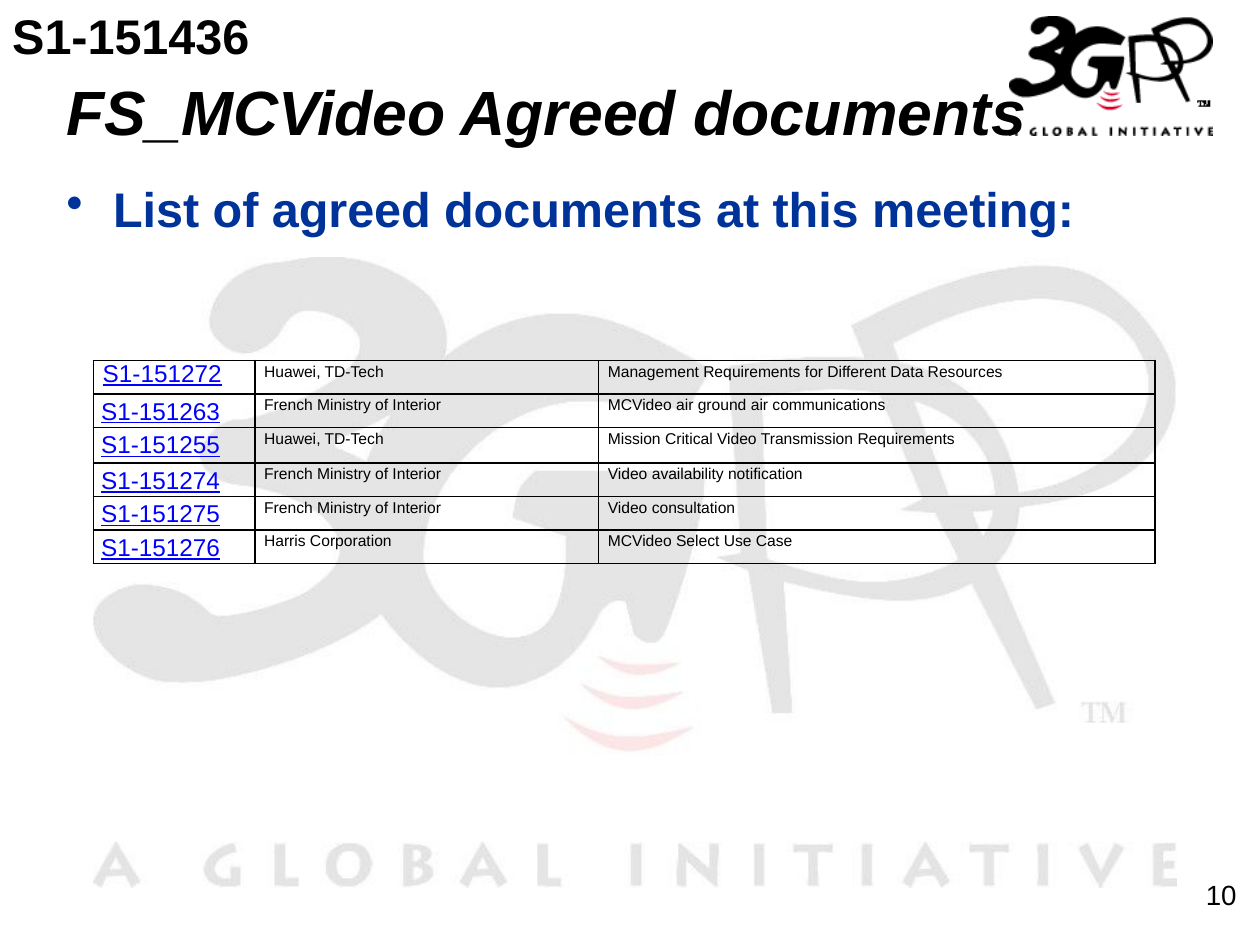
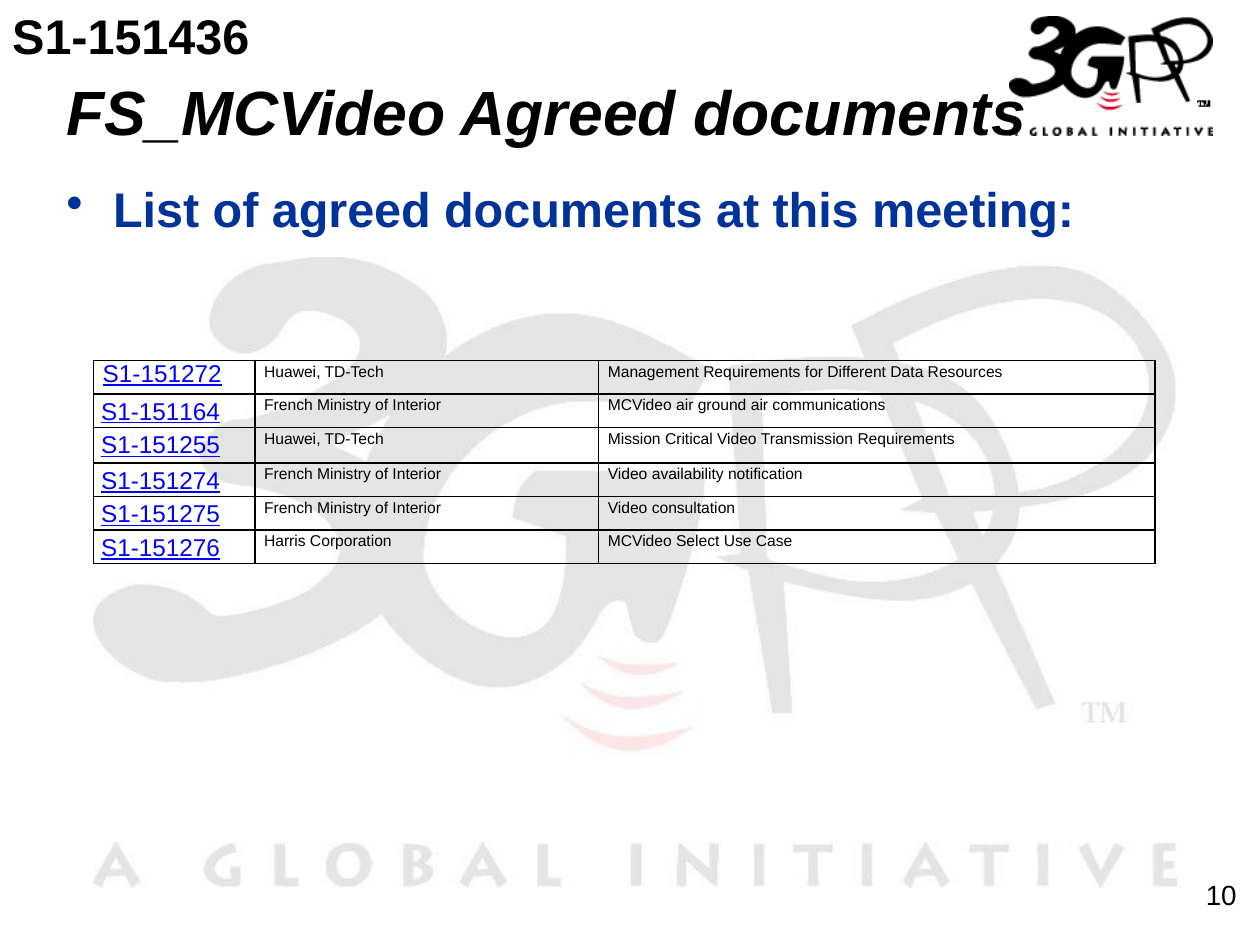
S1-151263: S1-151263 -> S1-151164 (161, 412)
